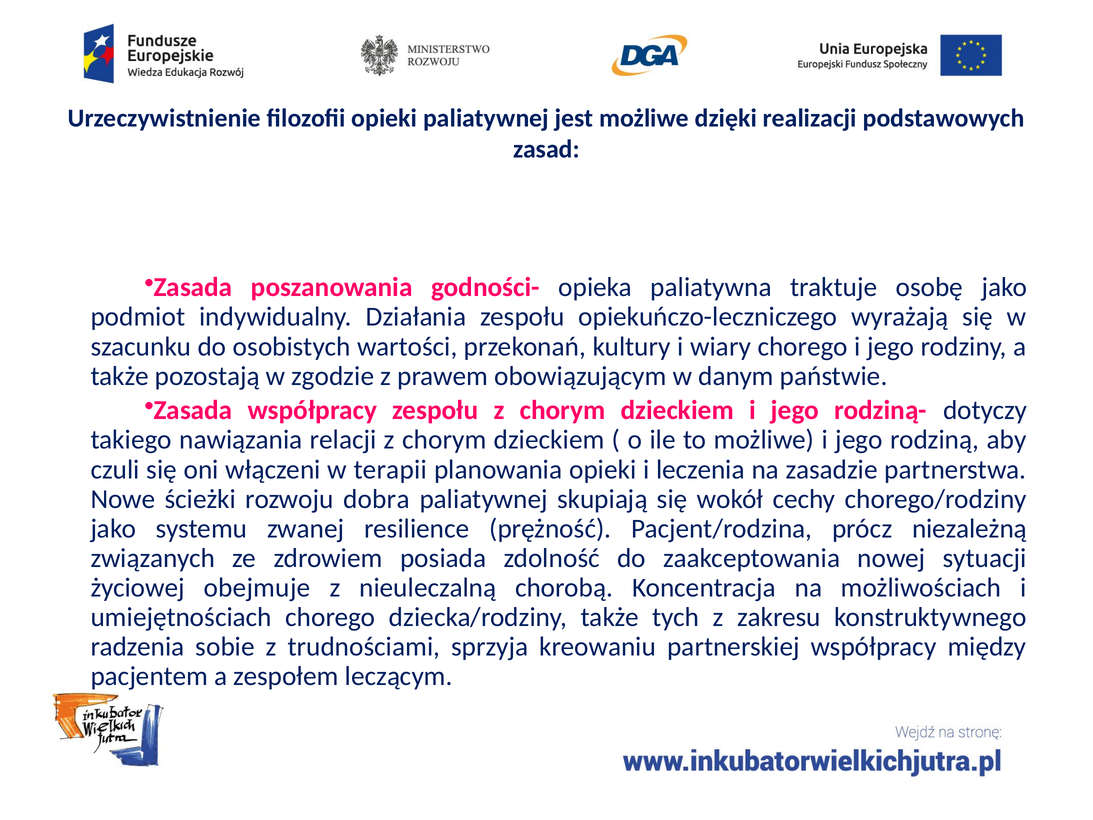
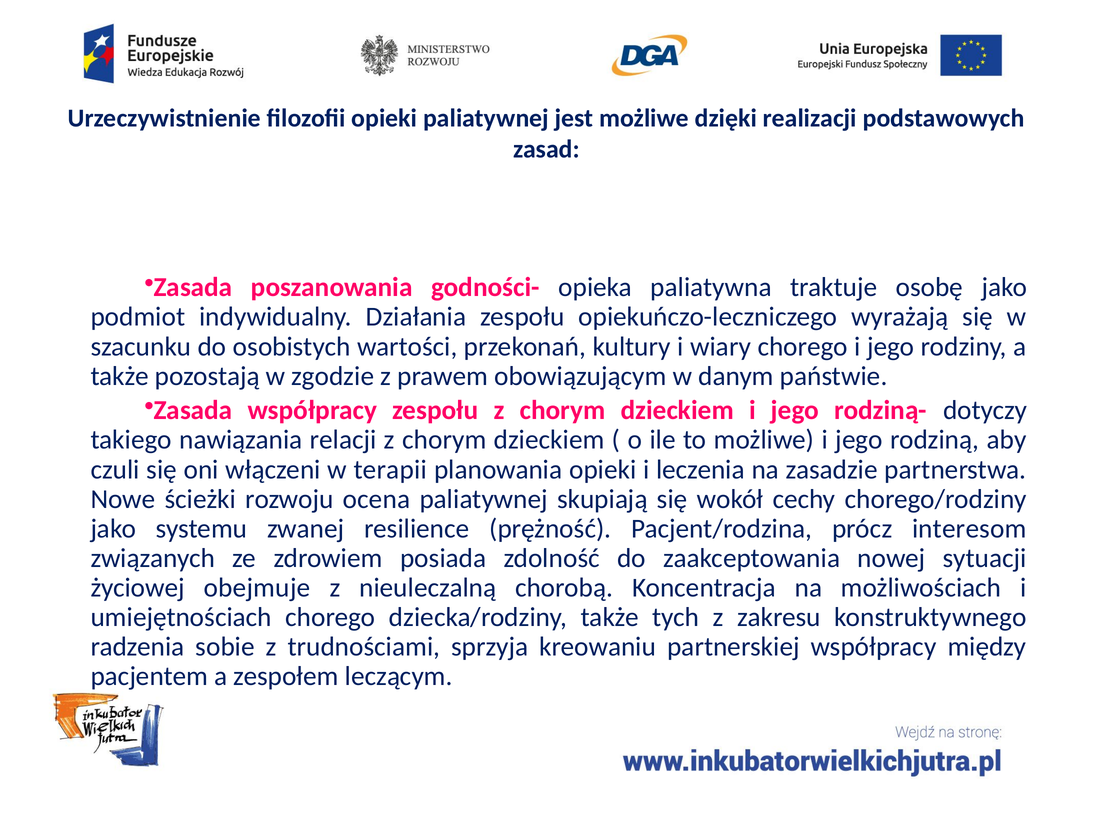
dobra: dobra -> ocena (377, 499)
niezależną: niezależną -> interesom (969, 528)
